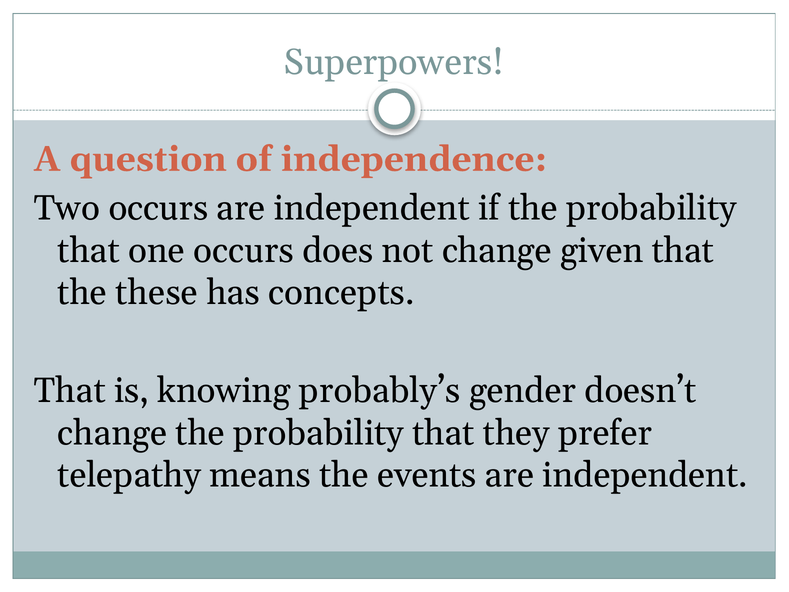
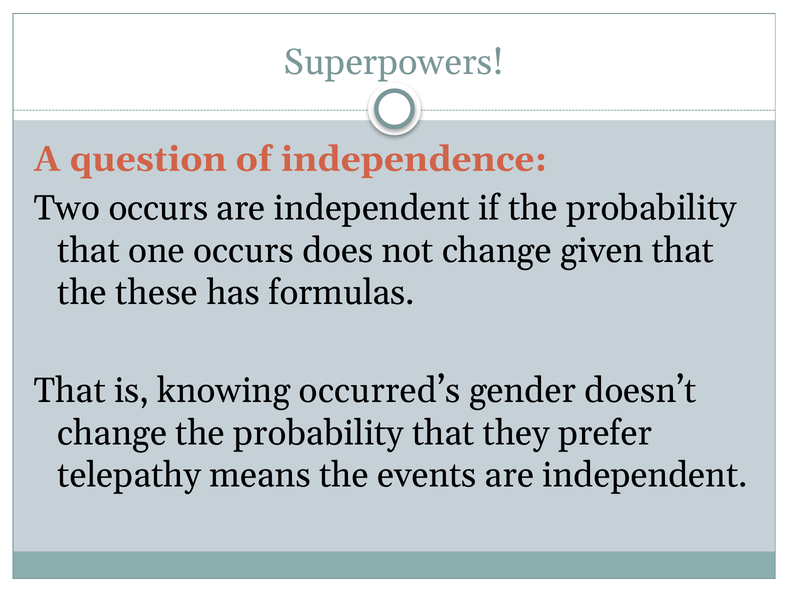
concepts: concepts -> formulas (342, 292)
probably’s: probably’s -> occurred’s (380, 391)
